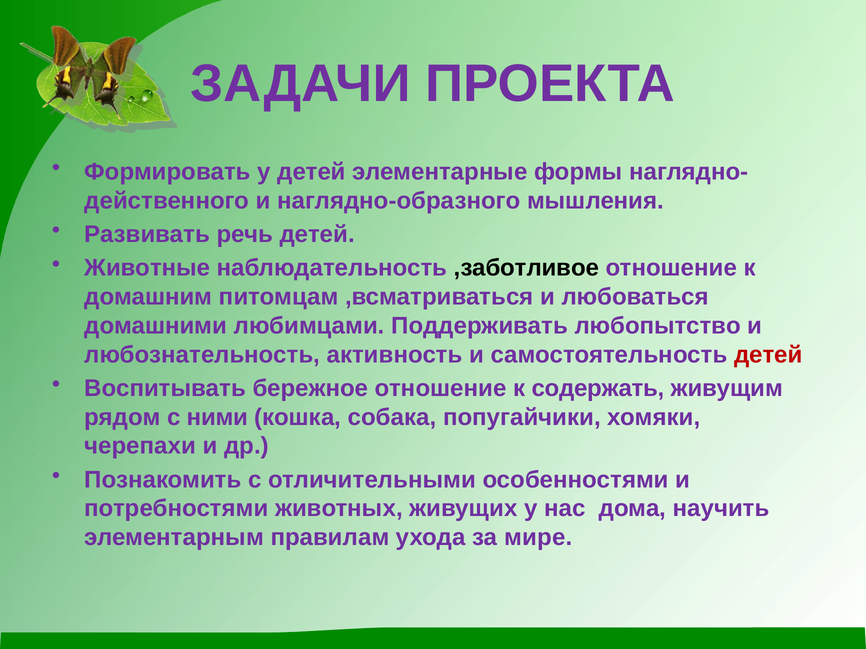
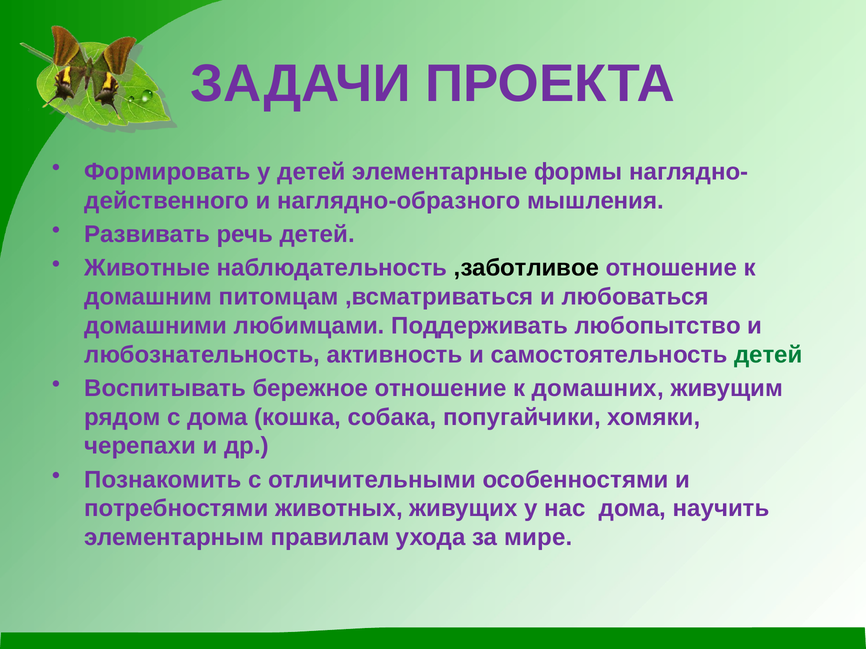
детей colour: red -> green (768, 355)
содержать: содержать -> домашних (598, 389)
с ними: ними -> дома (217, 417)
